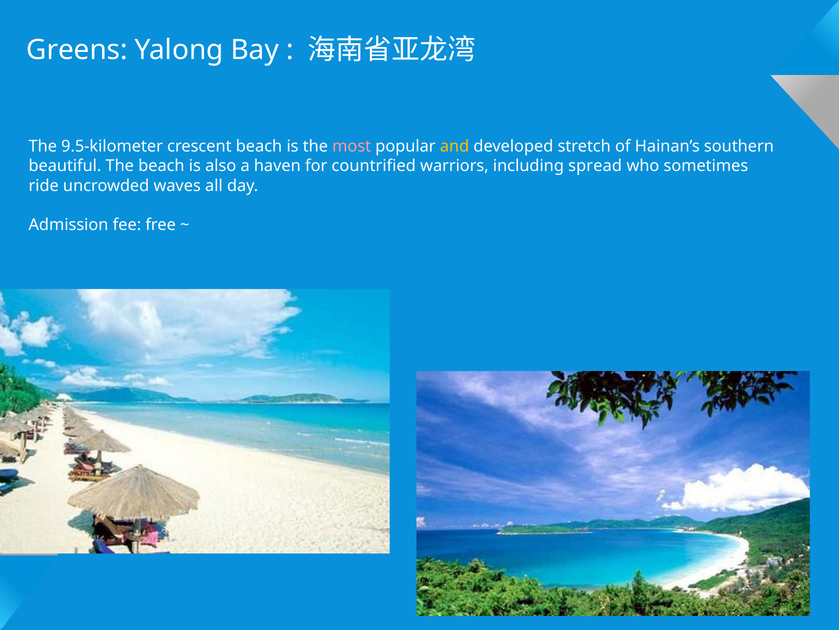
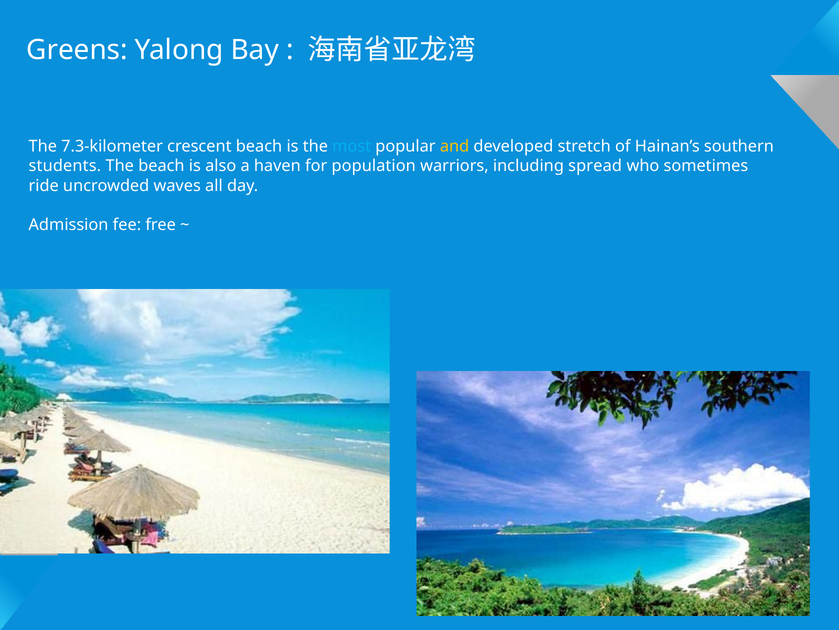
9.5-kilometer: 9.5-kilometer -> 7.3-kilometer (112, 146)
most colour: pink -> light blue (352, 146)
beautiful: beautiful -> students (65, 166)
countrified: countrified -> population (374, 166)
